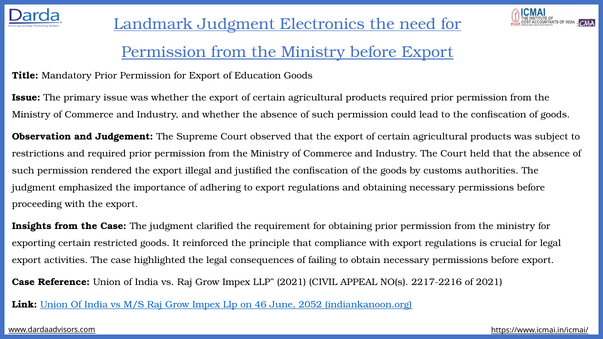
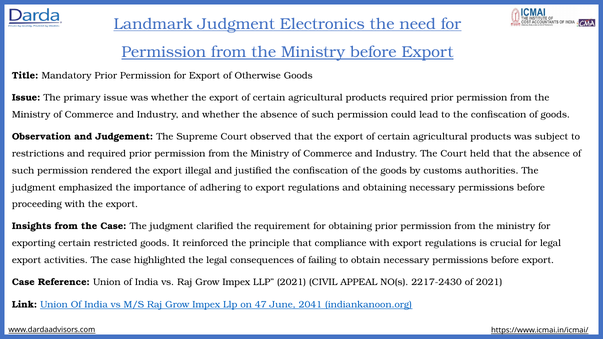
Education: Education -> Otherwise (258, 76)
2217-2216: 2217-2216 -> 2217-2430 (437, 282)
46: 46 -> 47 (261, 305)
2052: 2052 -> 2041 (310, 305)
